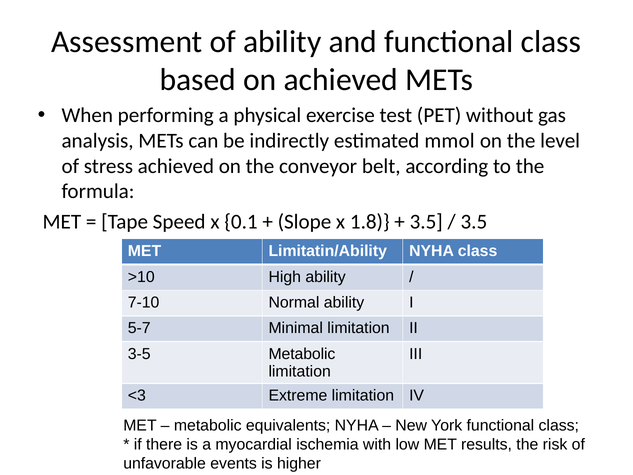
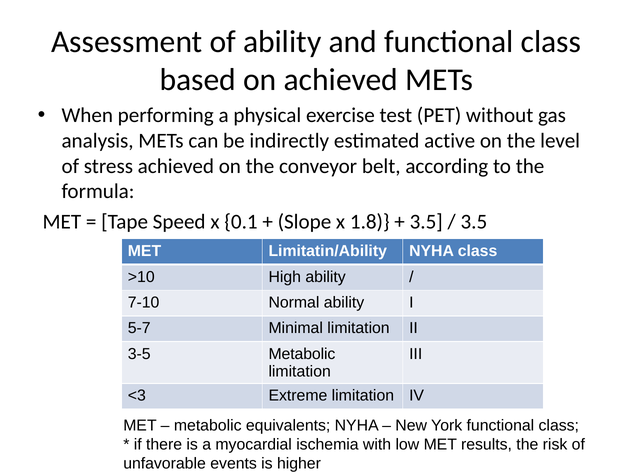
mmol: mmol -> active (450, 141)
